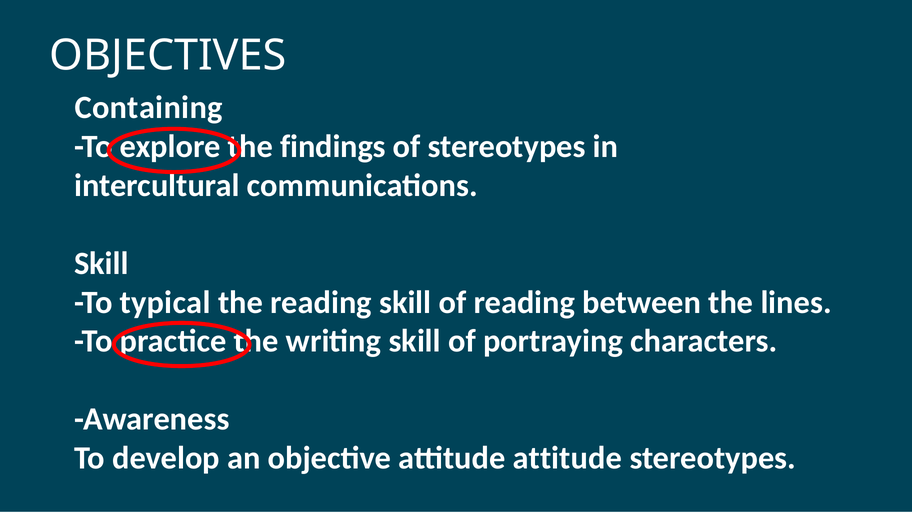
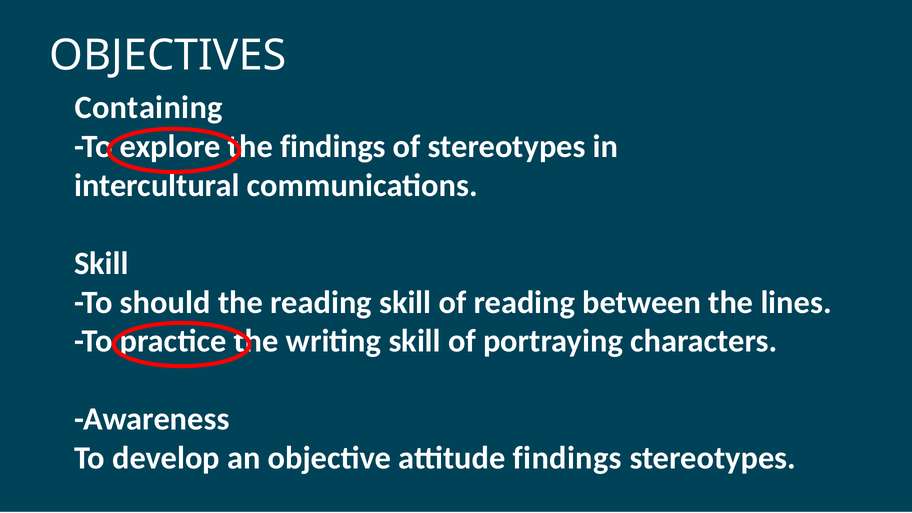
typical: typical -> should (165, 302)
attitude attitude: attitude -> findings (567, 458)
